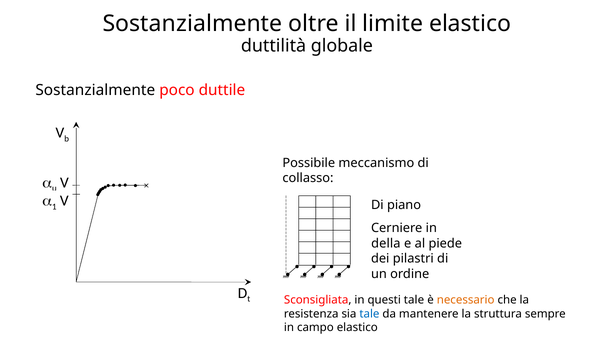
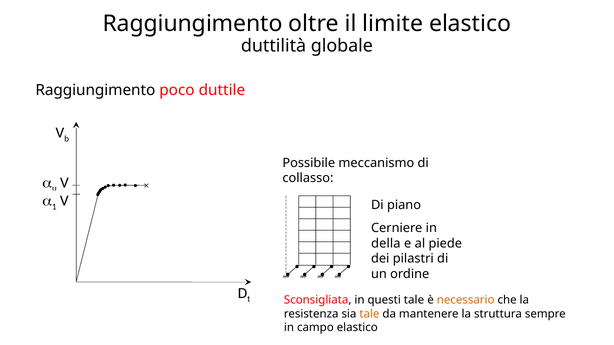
Sostanzialmente: Sostanzialmente -> Raggiungimento (193, 24)
Sostanzialmente: Sostanzialmente -> Raggiungimento (95, 90)
tale colour: blue -> orange (369, 314)
